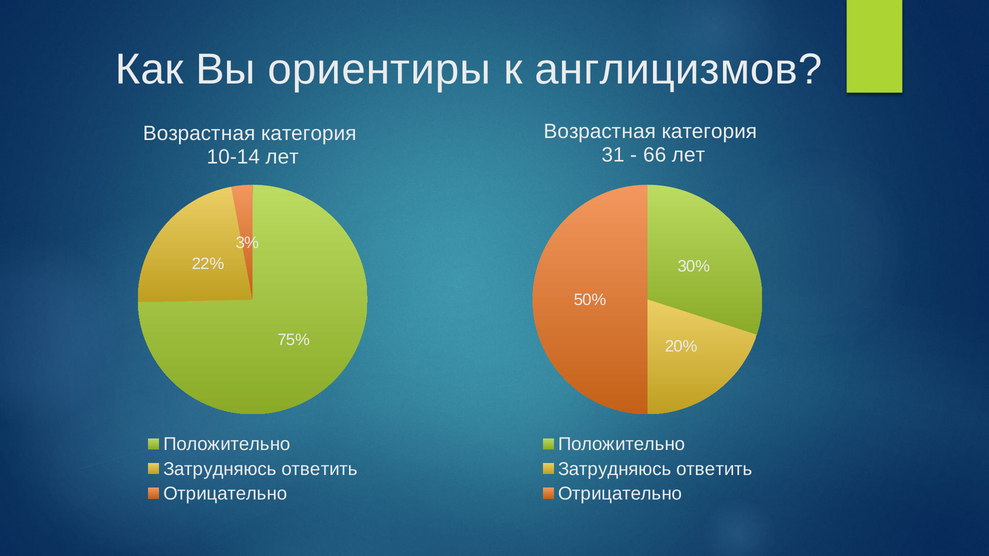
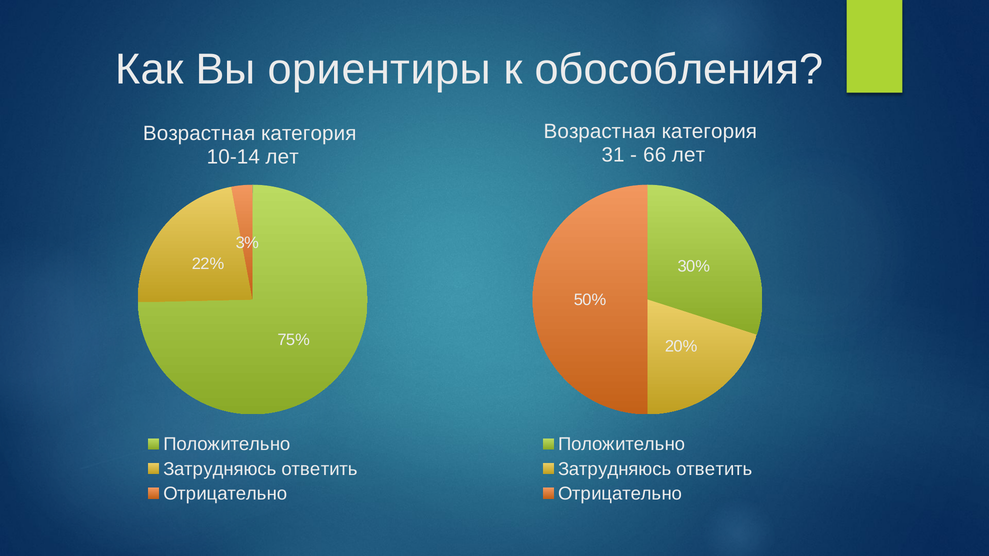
англицизмов: англицизмов -> обособления (679, 69)
